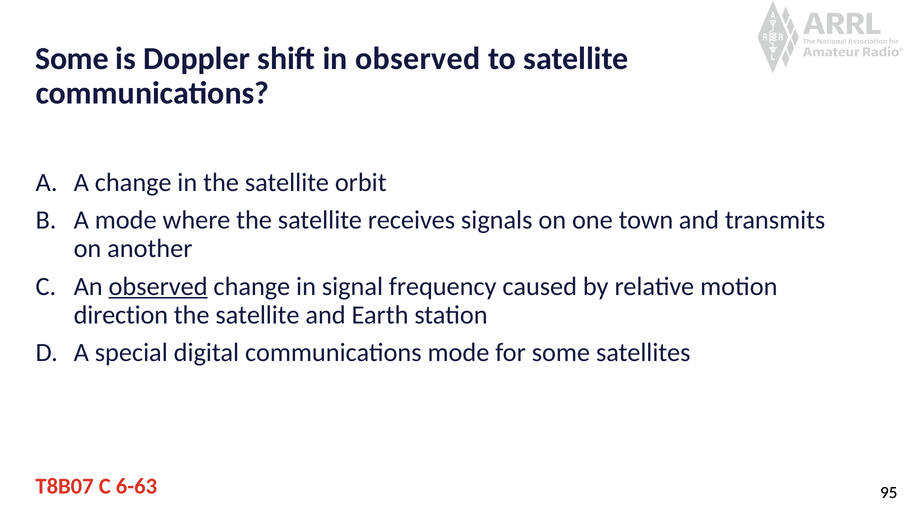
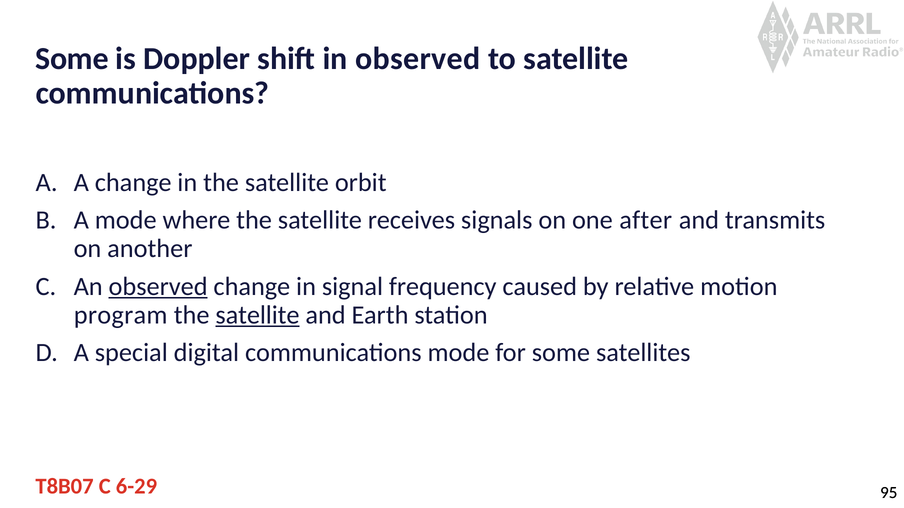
town: town -> after (646, 220)
direction: direction -> program (121, 315)
satellite underline: none -> present (257, 315)
6-63: 6-63 -> 6-29 (136, 487)
